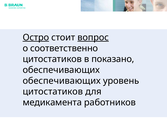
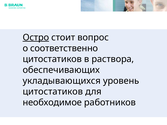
вопрос underline: present -> none (93, 38)
показано: показано -> раствора (113, 59)
обеспечивающих: обеспечивающих -> укладывающихся (62, 81)
медикамента: медикамента -> необходимое (52, 103)
